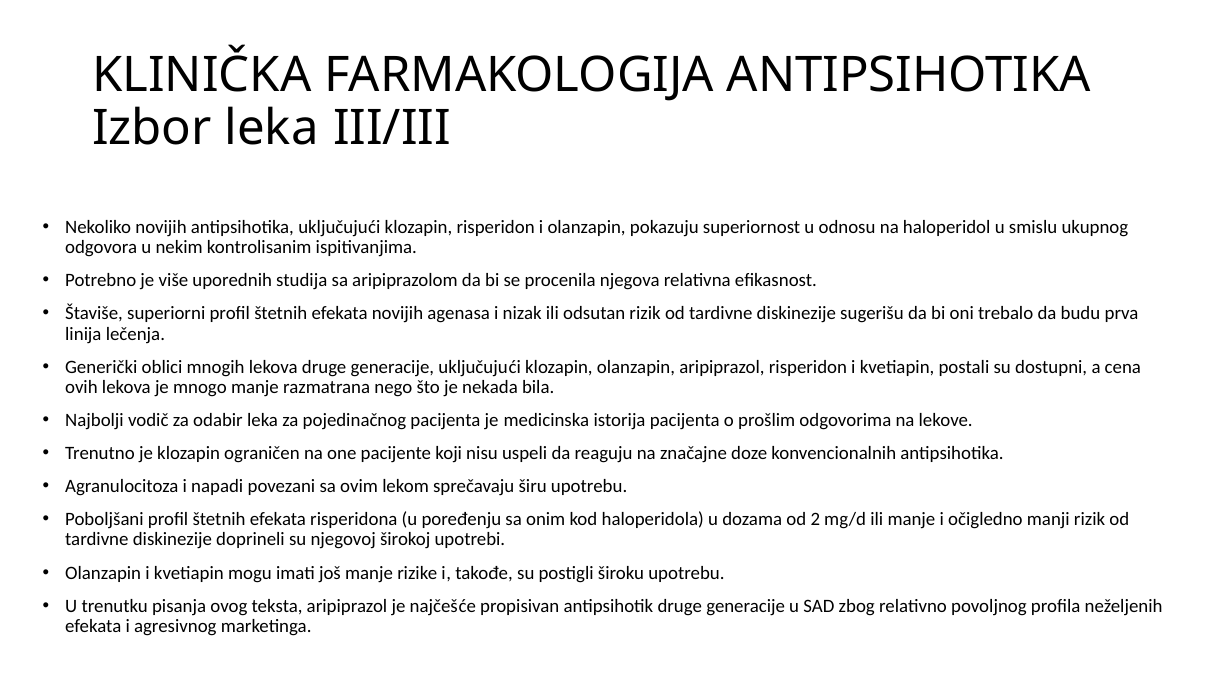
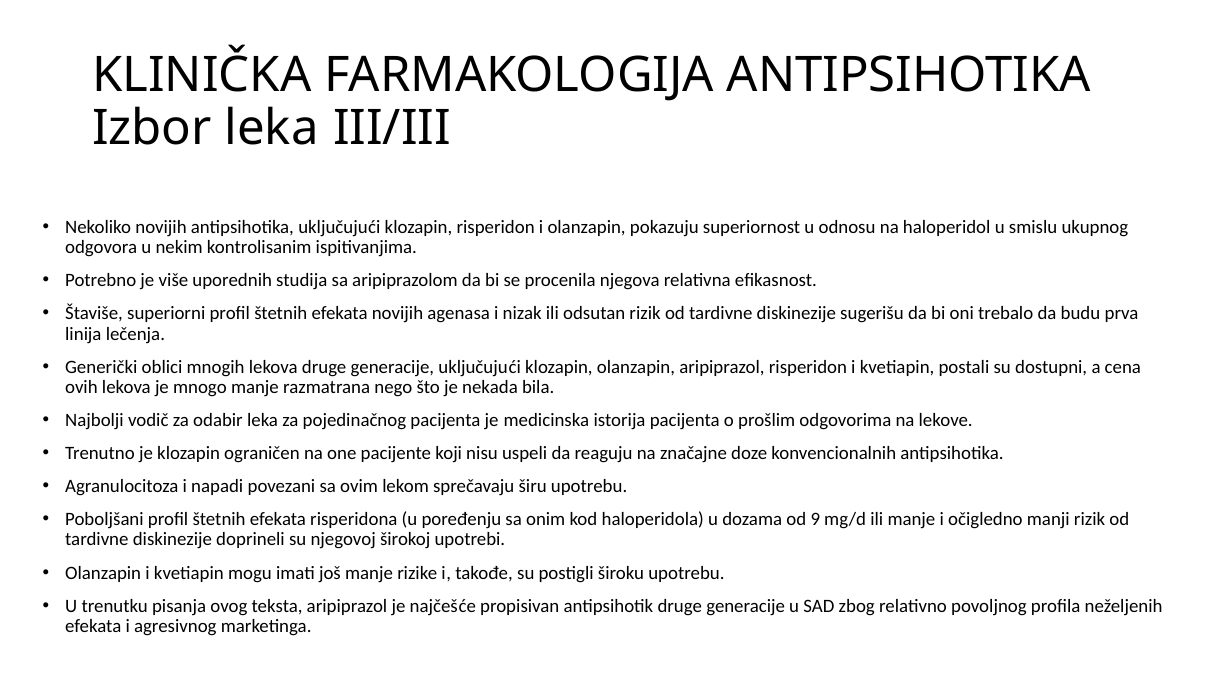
2: 2 -> 9 (815, 519)
